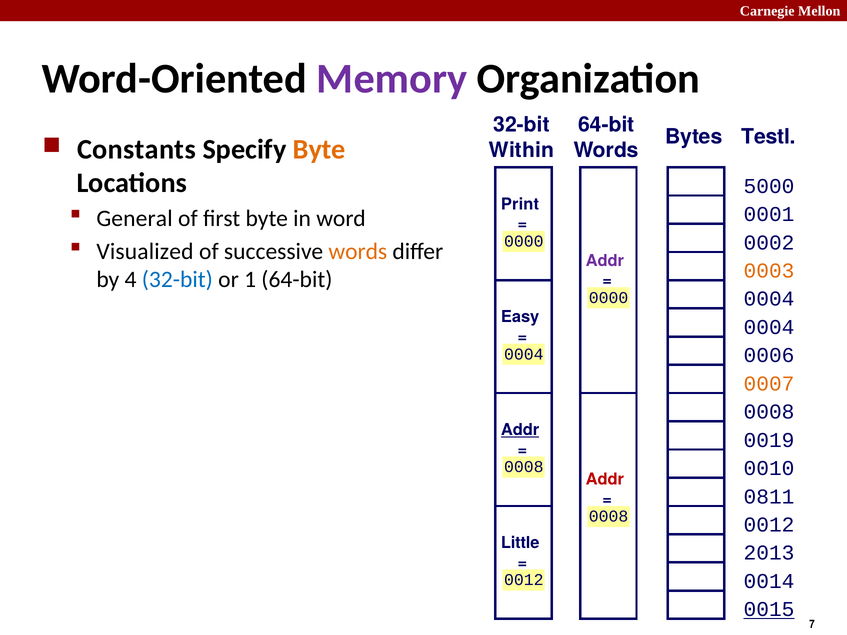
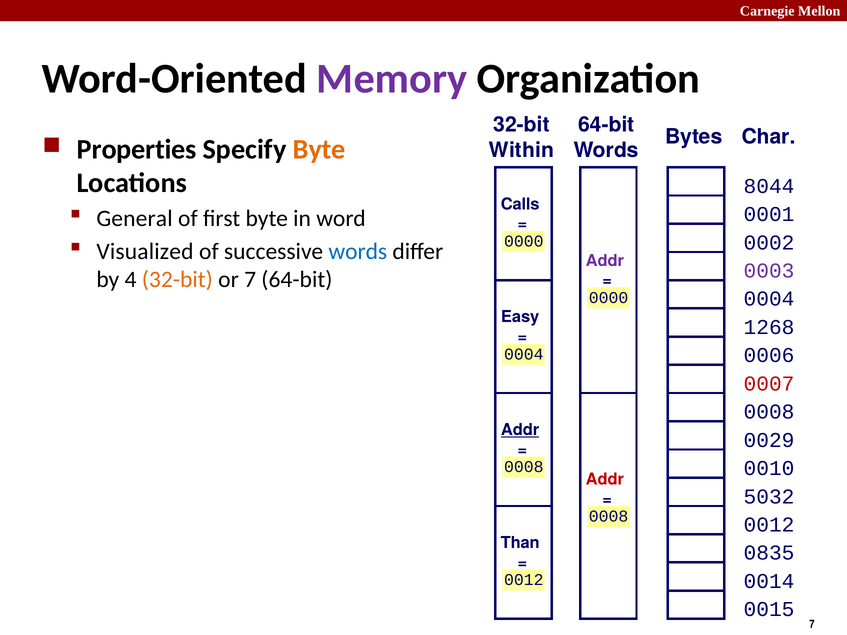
Testl: Testl -> Char (769, 137)
Constants: Constants -> Properties (137, 149)
5000: 5000 -> 8044 (769, 186)
Print: Print -> Calls (520, 204)
words colour: orange -> blue (358, 252)
0003 colour: orange -> purple (769, 271)
32-bit colour: blue -> orange (177, 280)
or 1: 1 -> 7 (250, 280)
0004: 0004 -> 1268 (769, 327)
0007 colour: orange -> red (769, 384)
0019: 0019 -> 0029 (769, 440)
0811: 0811 -> 5032 (769, 497)
Little: Little -> Than (520, 543)
2013: 2013 -> 0835 (769, 553)
0015 underline: present -> none (769, 610)
